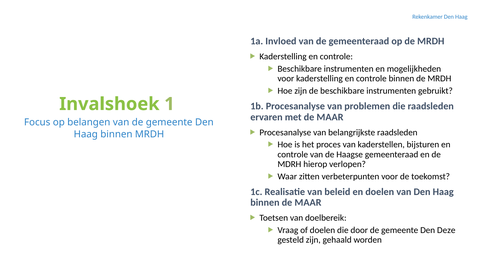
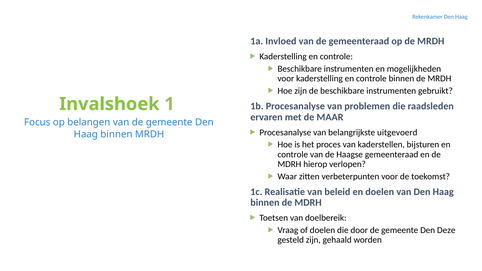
belangrijkste raadsleden: raadsleden -> uitgevoerd (397, 132)
binnen de MAAR: MAAR -> MDRH (308, 203)
